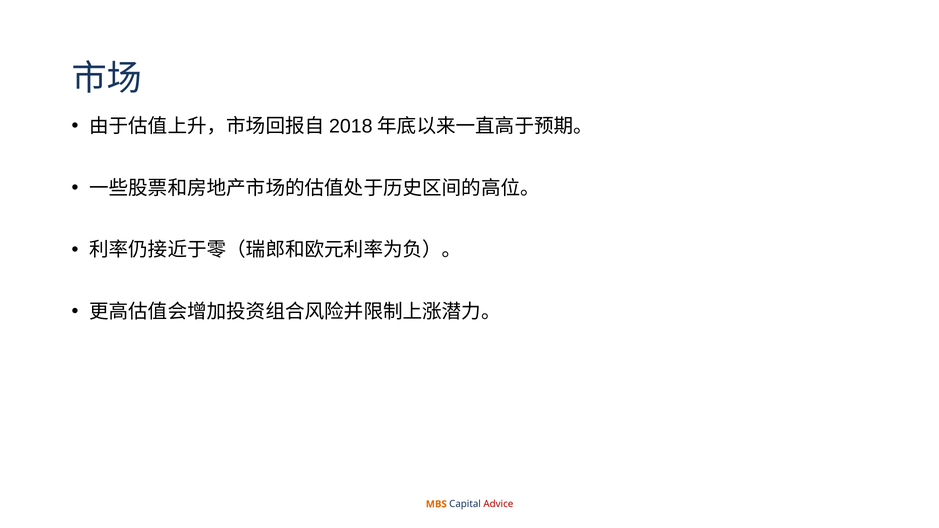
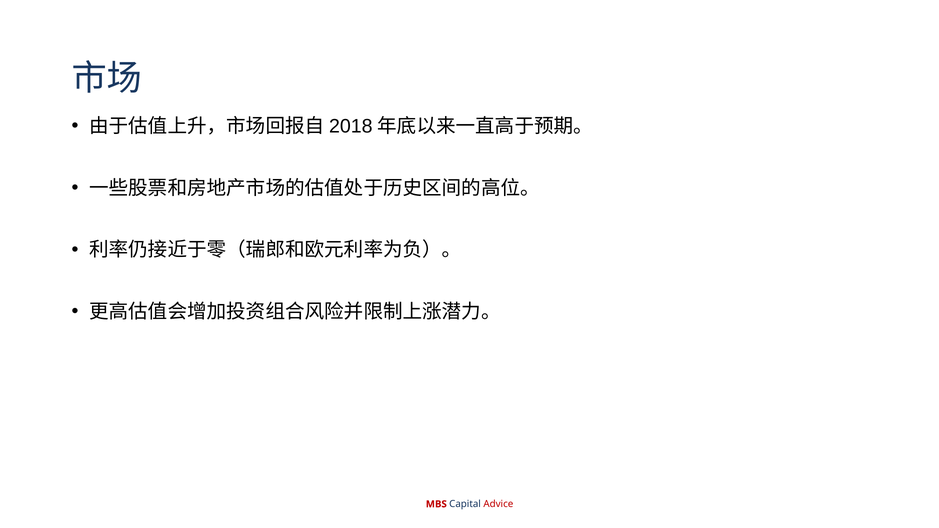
MBS colour: orange -> red (436, 504)
